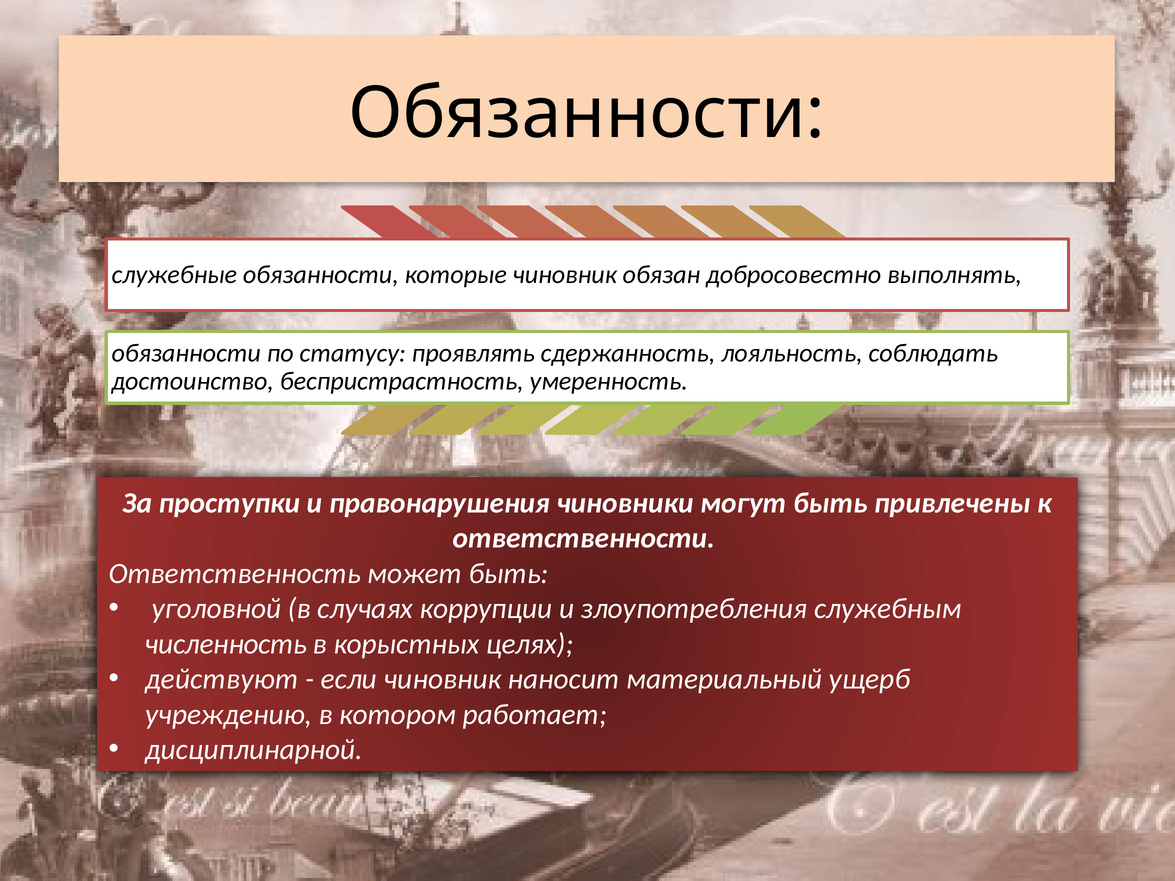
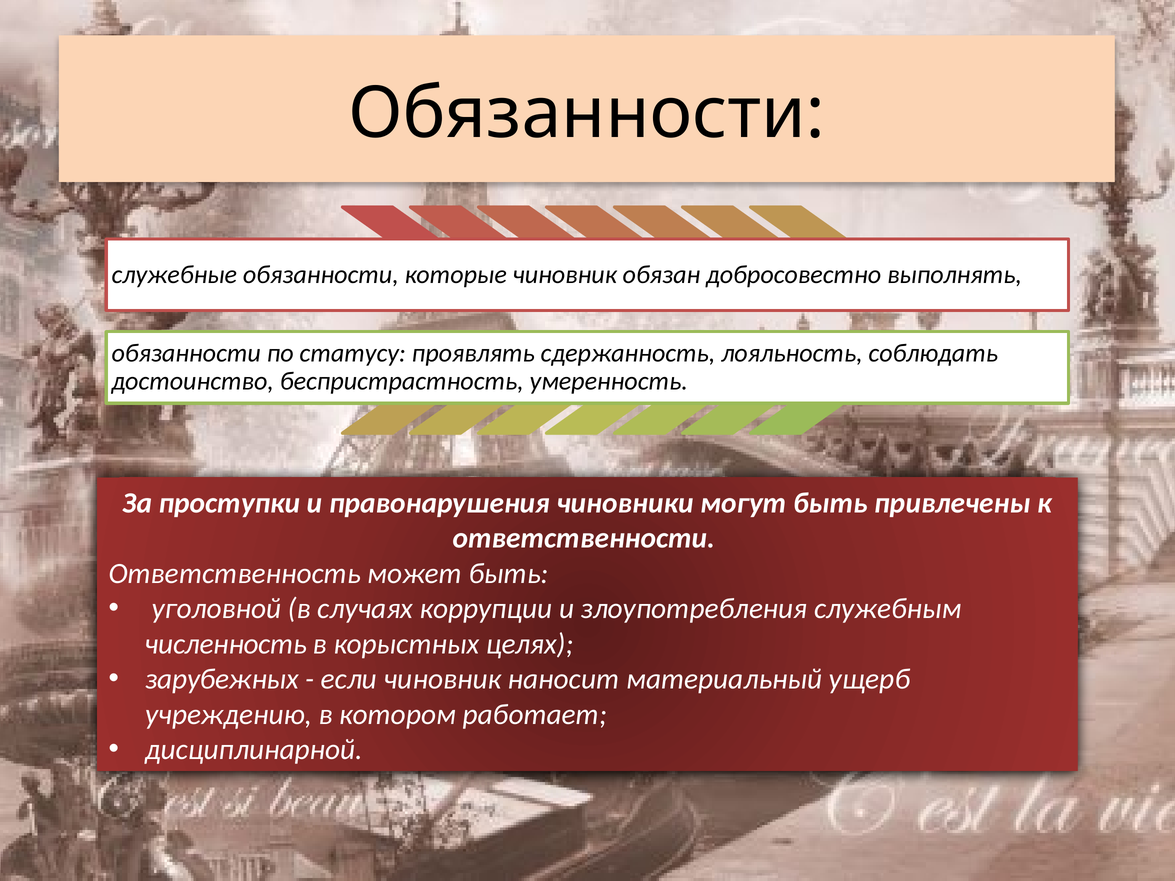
действуют: действуют -> зарубежных (222, 679)
